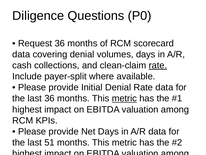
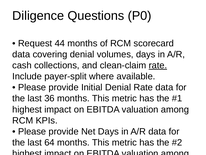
Request 36: 36 -> 44 (60, 43)
metric underline: present -> none (124, 98)
51: 51 -> 64 (49, 142)
